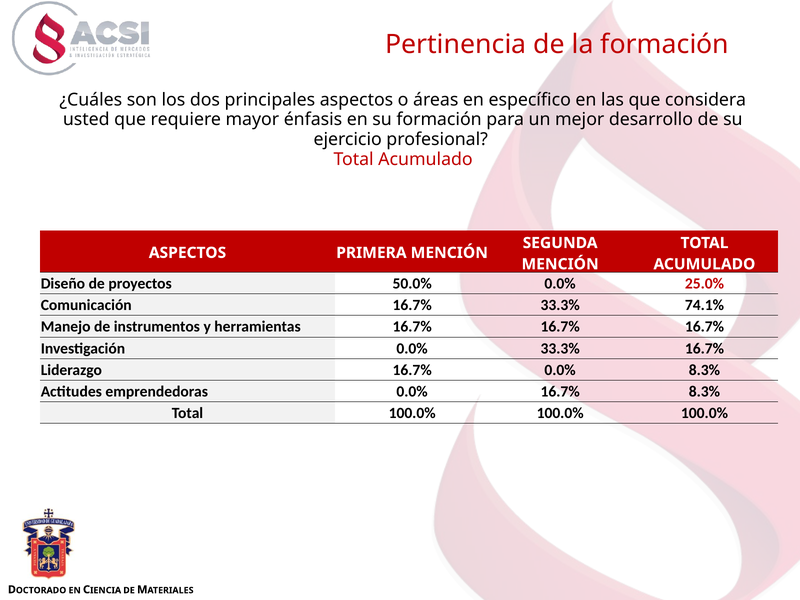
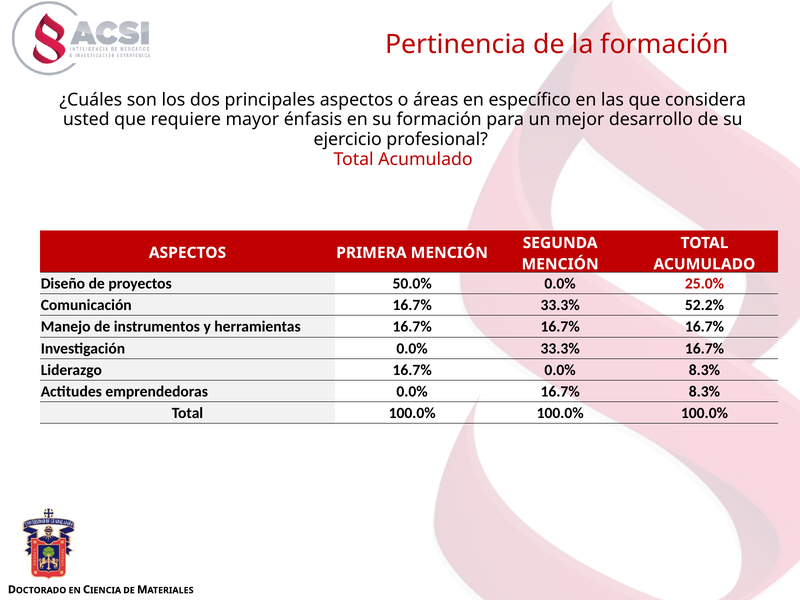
74.1%: 74.1% -> 52.2% (704, 305)
